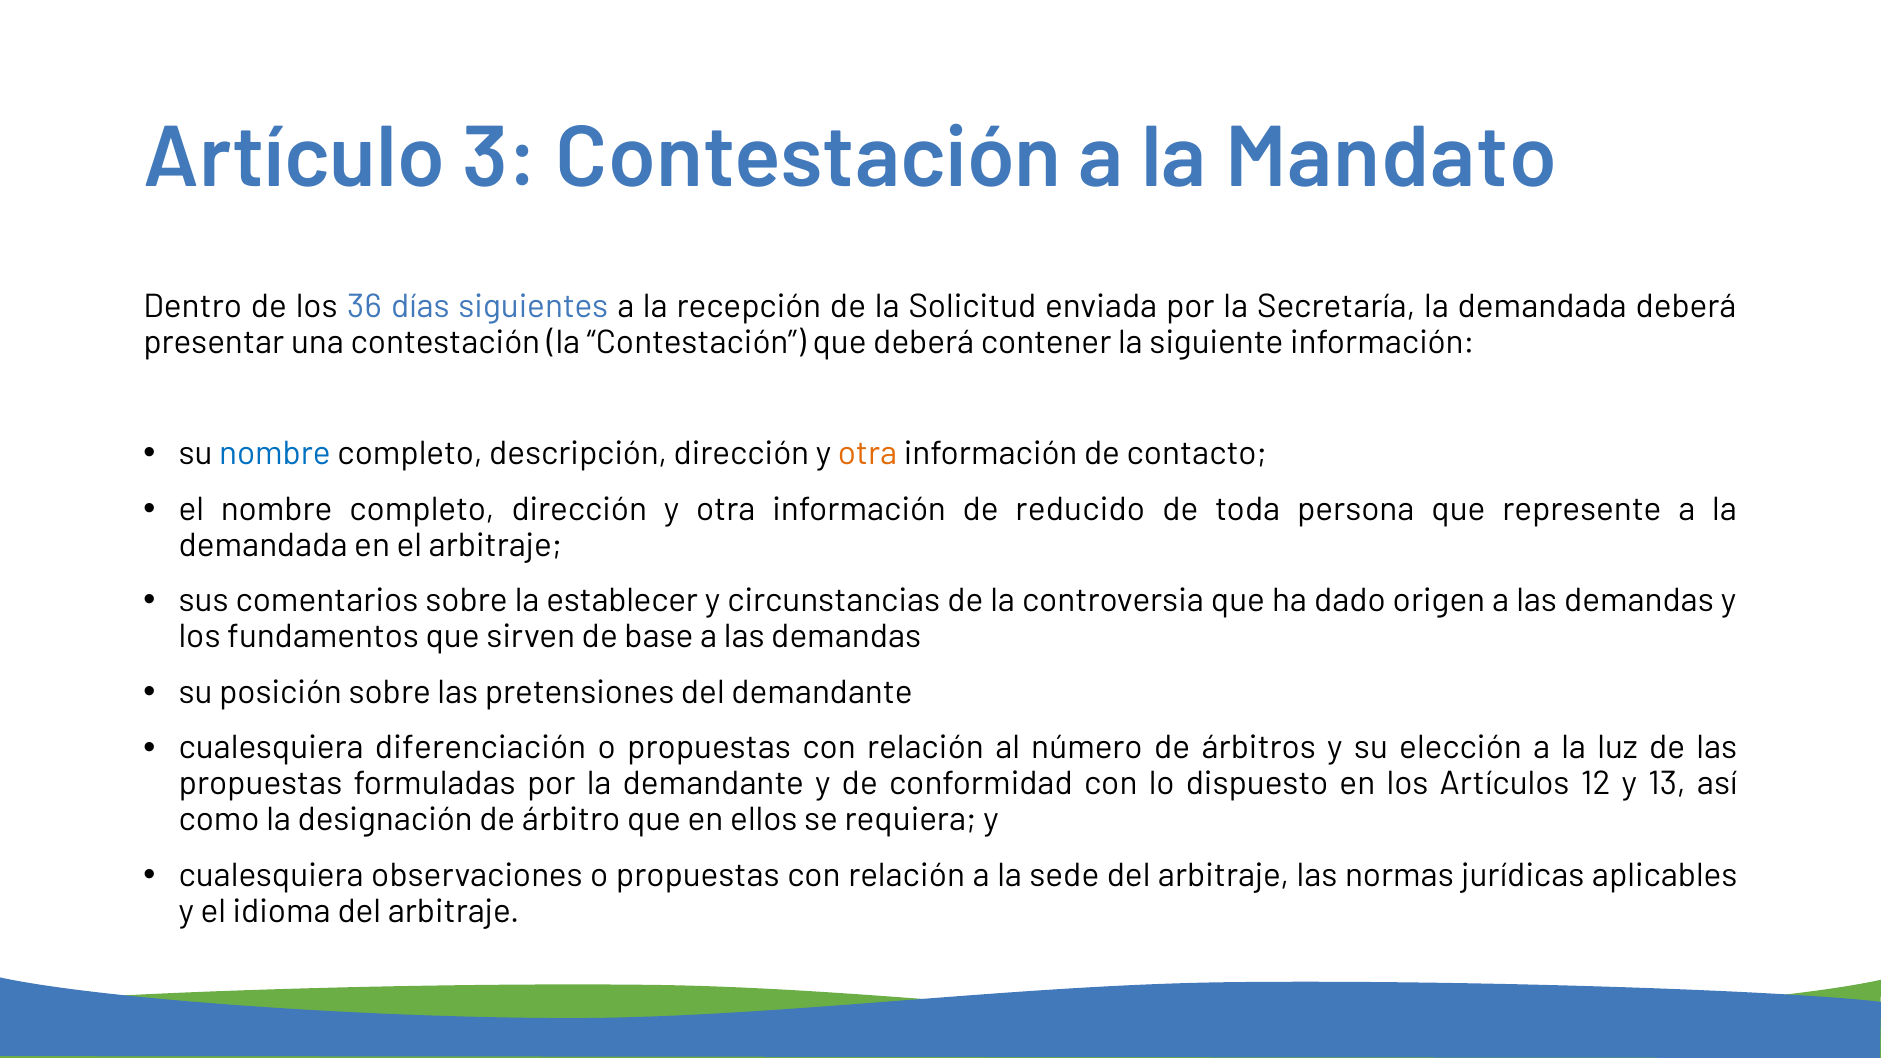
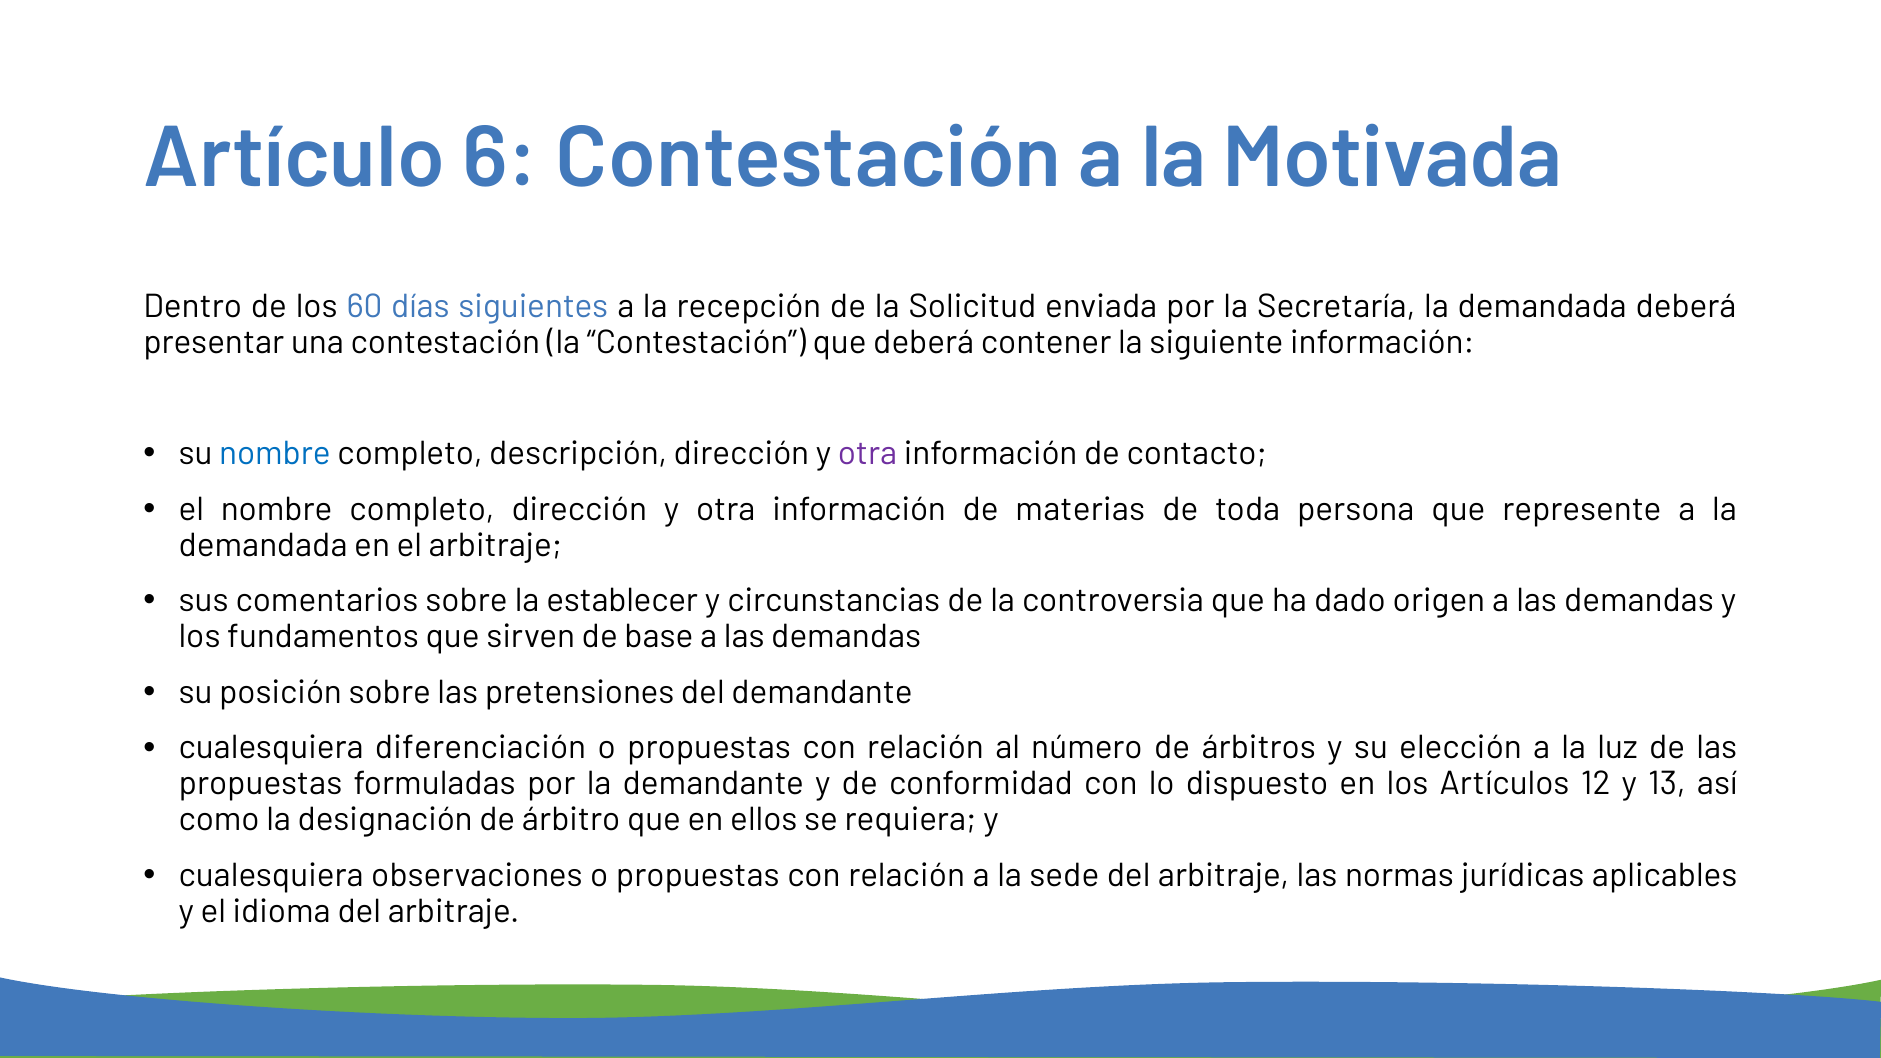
3: 3 -> 6 (500, 158)
Mandato: Mandato -> Motivada (1392, 158)
36: 36 -> 60 (365, 306)
otra colour: orange -> purple (867, 454)
reducido: reducido -> materias (1080, 509)
